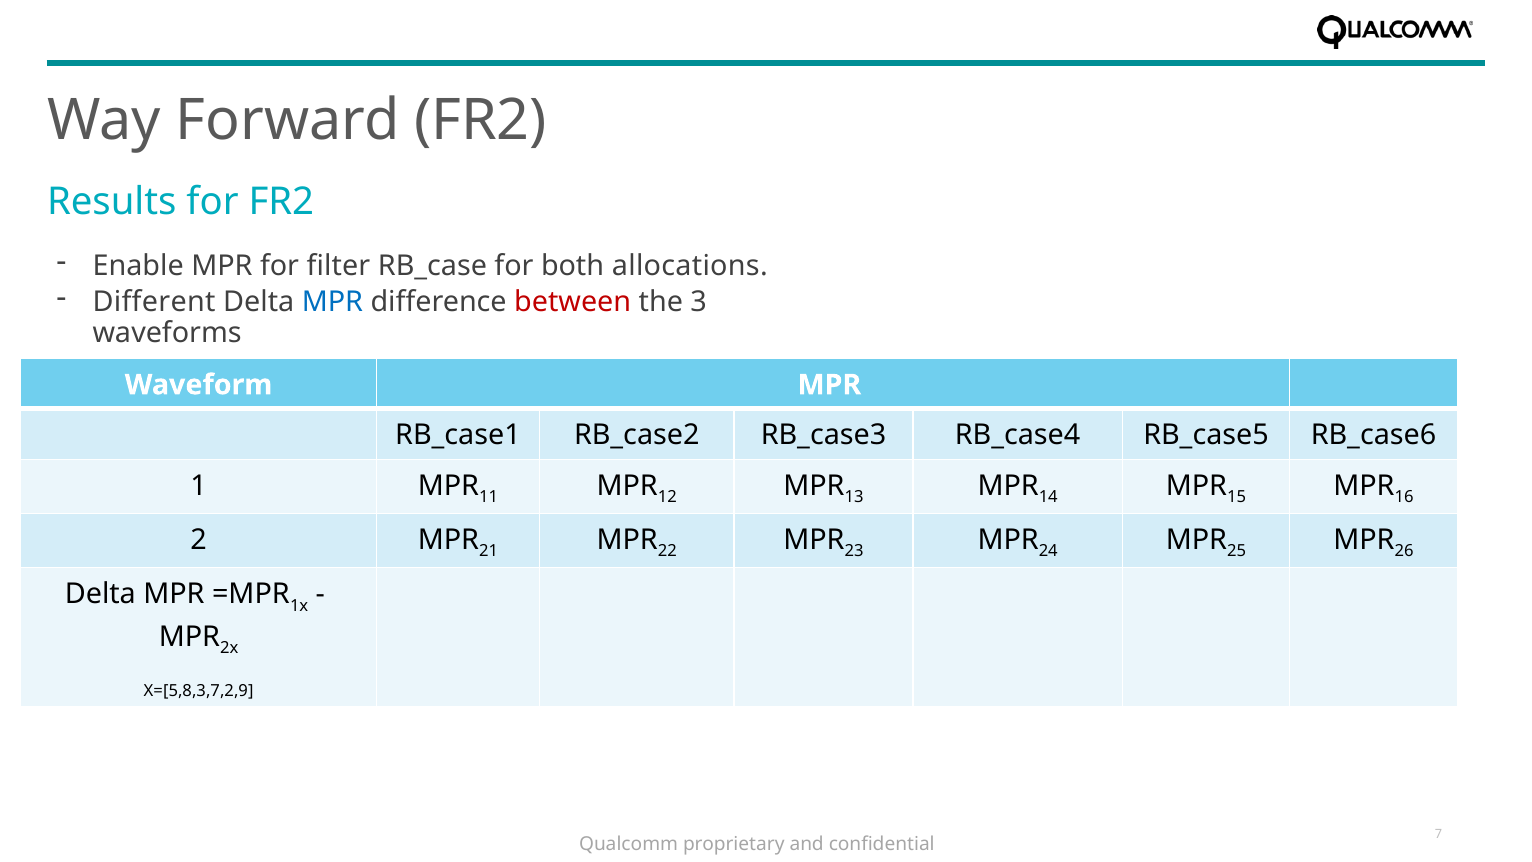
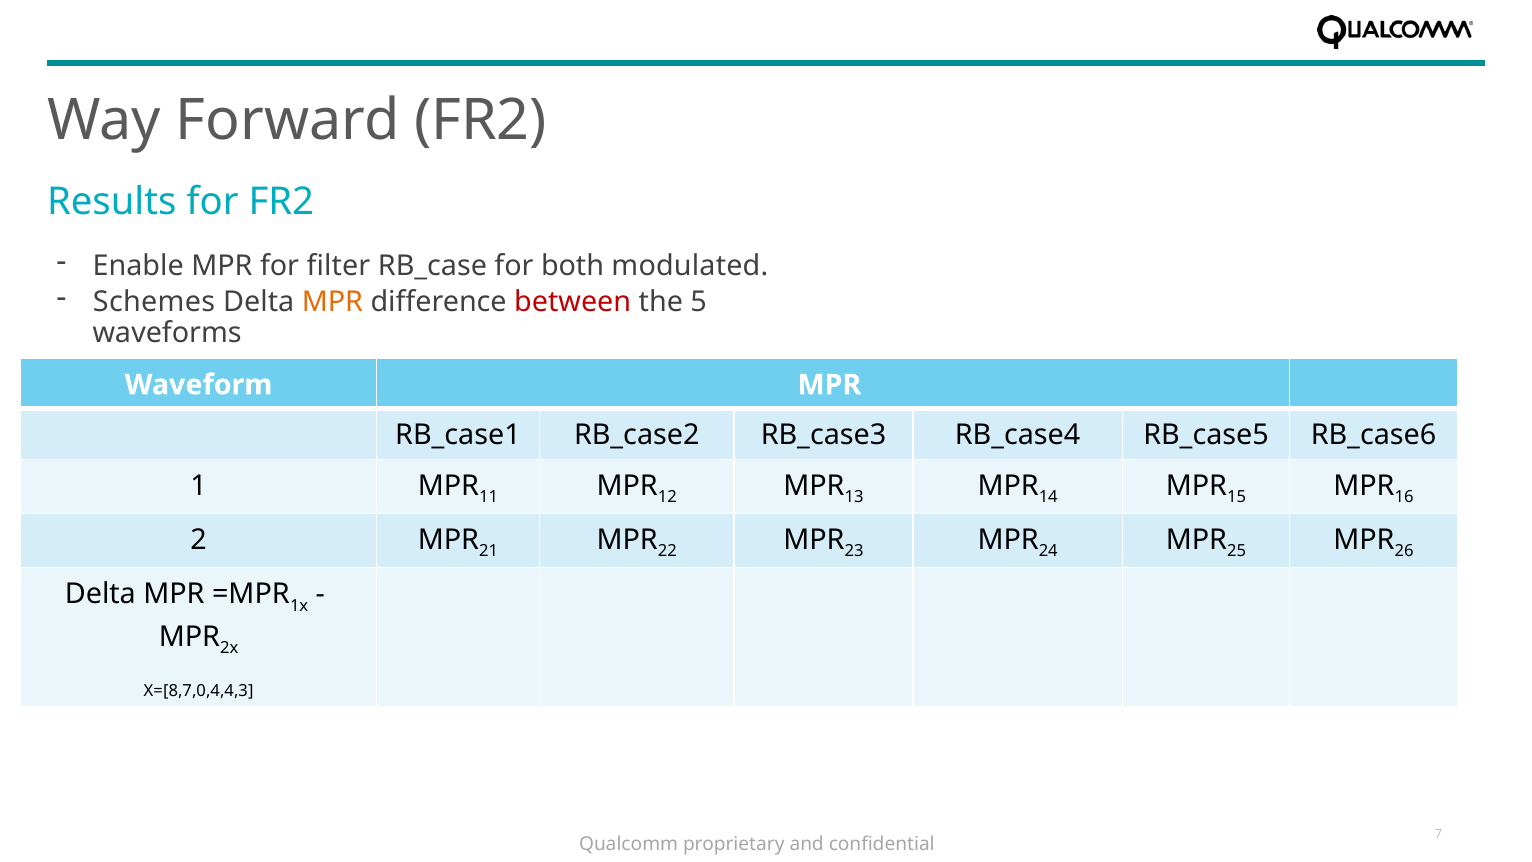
allocations: allocations -> modulated (690, 266)
Different: Different -> Schemes (154, 302)
MPR colour: blue -> orange (332, 302)
3: 3 -> 5 (699, 302)
X=[5,8,3,7,2,9: X=[5,8,3,7,2,9 -> X=[8,7,0,4,4,3 (199, 691)
